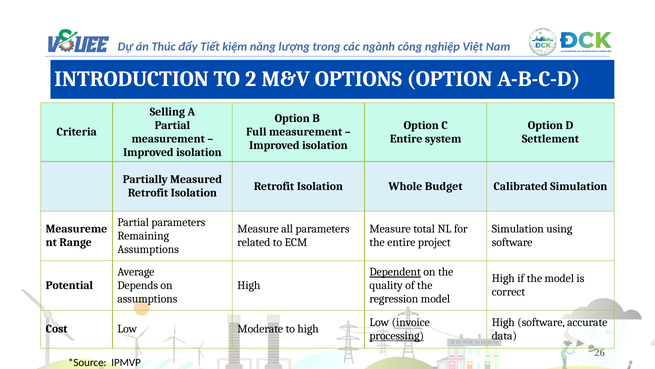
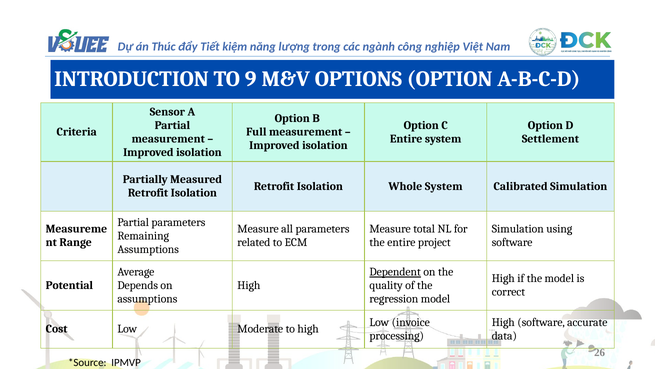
2: 2 -> 9 (251, 79)
Selling: Selling -> Sensor (167, 112)
Whole Budget: Budget -> System (444, 186)
processing underline: present -> none (397, 335)
